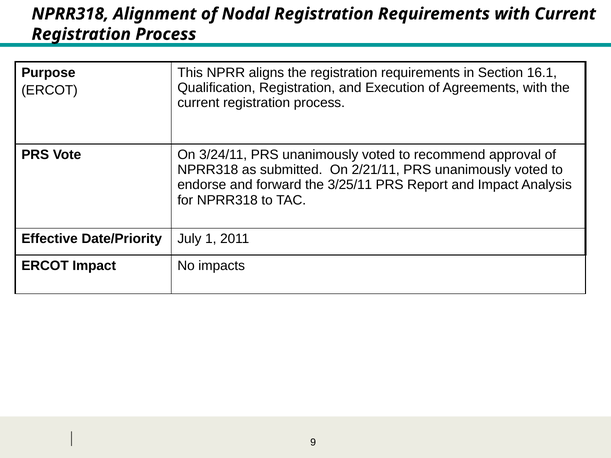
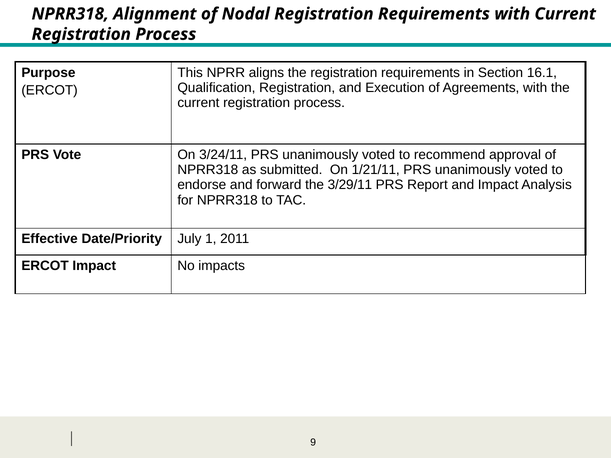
2/21/11: 2/21/11 -> 1/21/11 (376, 170)
3/25/11: 3/25/11 -> 3/29/11 (350, 185)
